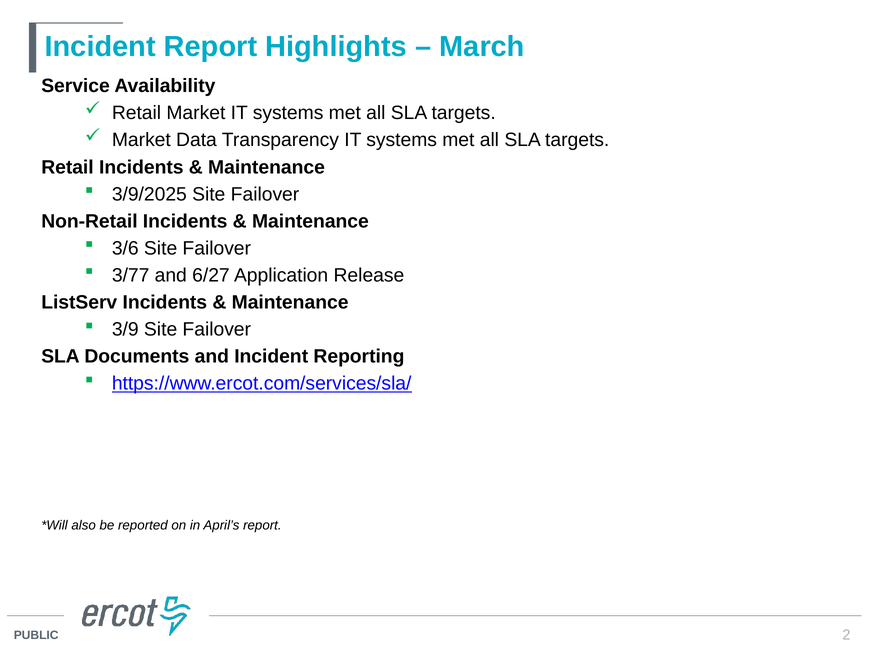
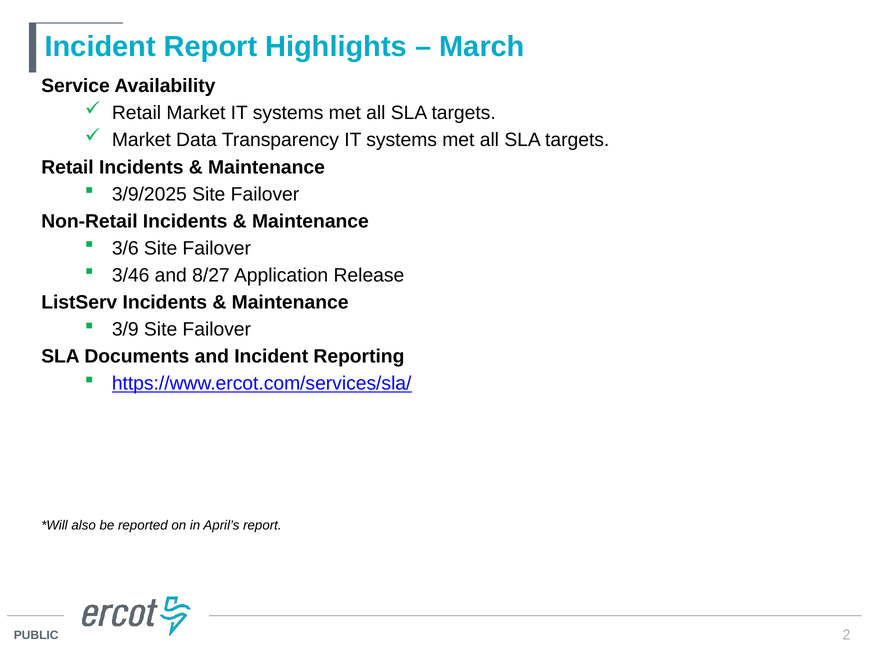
3/77: 3/77 -> 3/46 (131, 276)
6/27: 6/27 -> 8/27 (211, 276)
